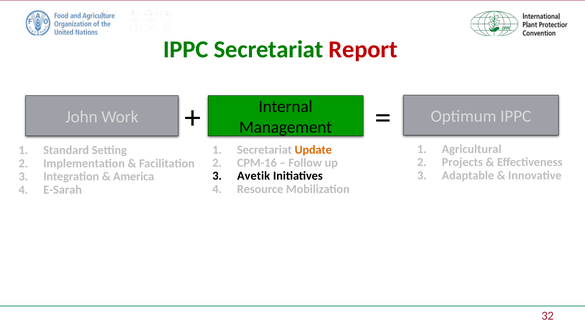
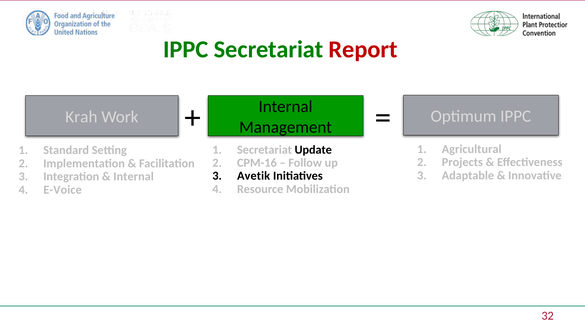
John: John -> Krah (81, 117)
Update colour: orange -> black (313, 150)
America: America -> Internal (134, 177)
E-Sarah: E-Sarah -> E-Voice (63, 190)
